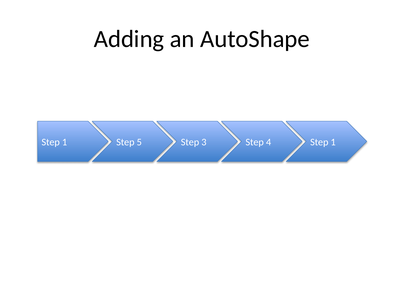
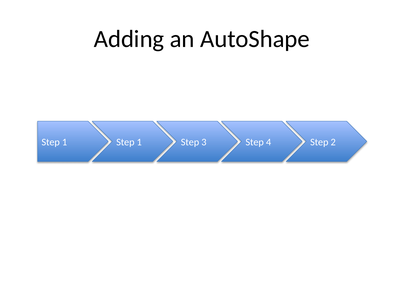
1 Step 5: 5 -> 1 (139, 142)
4 Step 1: 1 -> 2 (333, 142)
